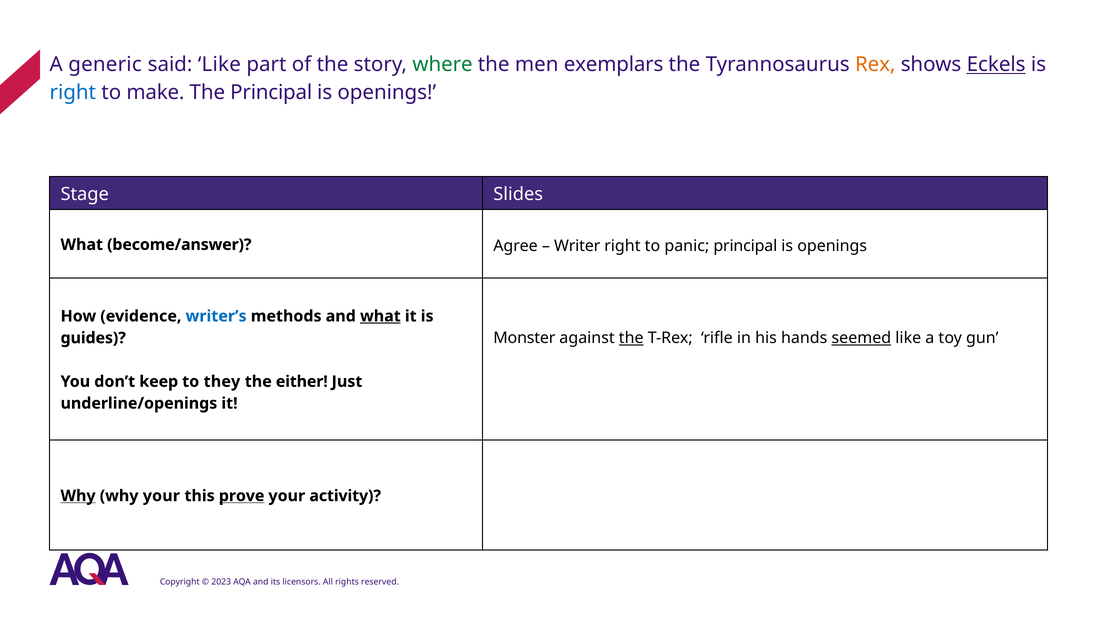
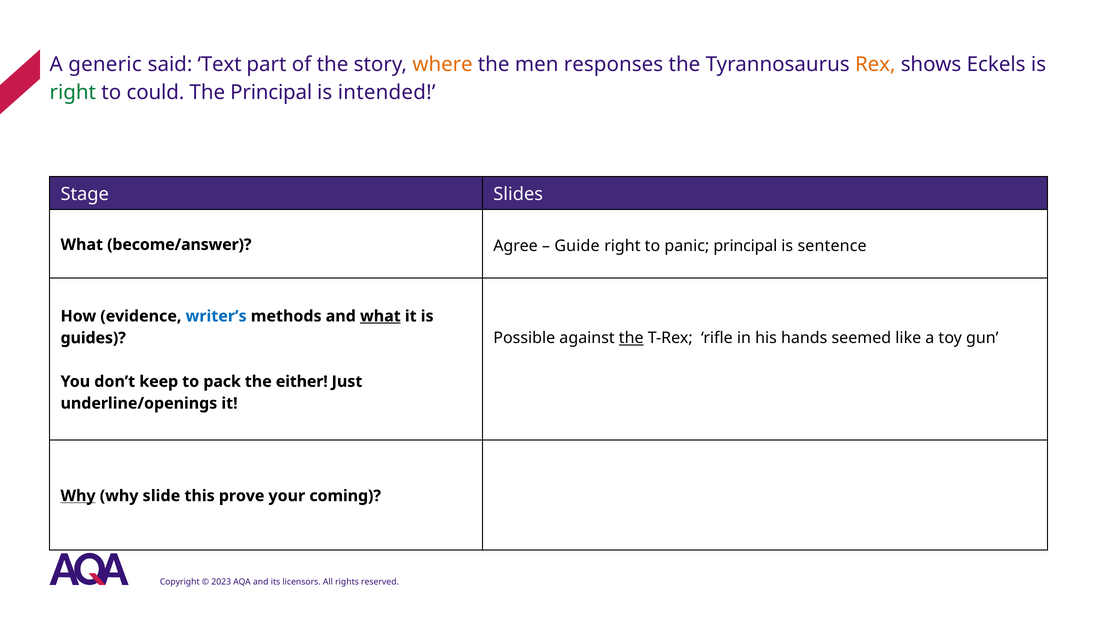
said Like: Like -> Text (220, 65)
where colour: green -> orange (443, 65)
exemplars: exemplars -> responses (613, 65)
Eckels underline: present -> none (996, 65)
right colour: blue -> green (73, 93)
make: make -> could (155, 93)
openings: openings -> intended (387, 93)
Writer: Writer -> Guide (577, 246)
openings: openings -> sentence (832, 246)
Monster: Monster -> Possible (524, 338)
seemed underline: present -> none (861, 338)
they: they -> pack (222, 382)
why your: your -> slide (161, 496)
prove underline: present -> none (242, 496)
activity: activity -> coming (345, 496)
